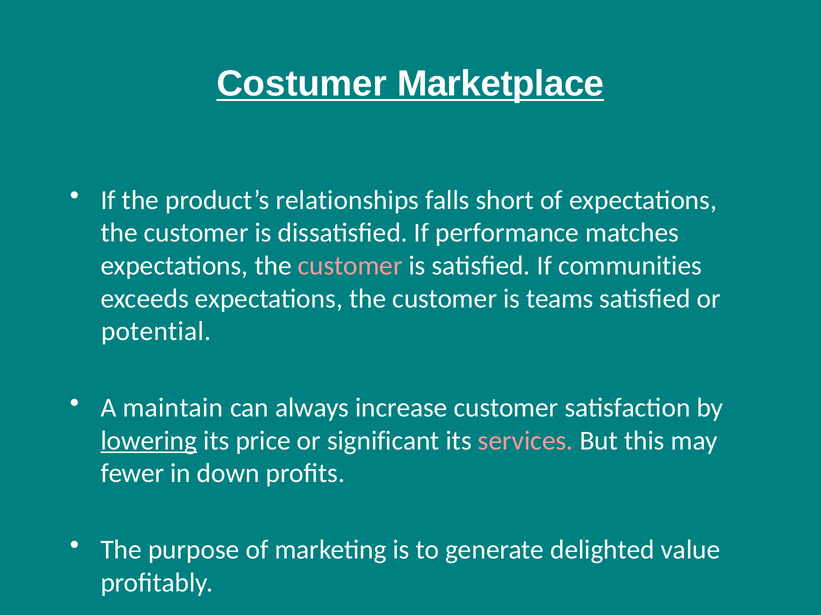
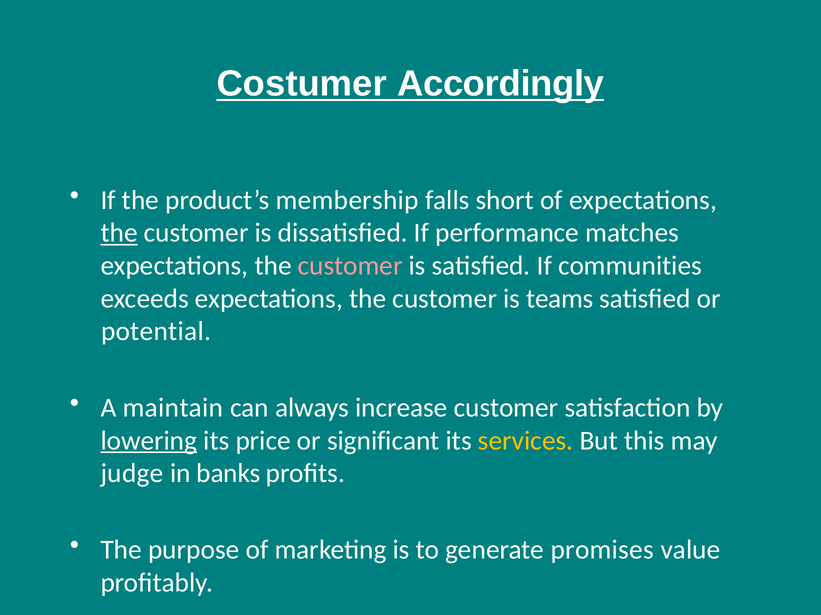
Marketplace: Marketplace -> Accordingly (501, 84)
relationships: relationships -> membership (347, 200)
the underline: none -> present (119, 233)
services colour: pink -> yellow (526, 441)
fewer: fewer -> judge (132, 474)
down: down -> banks (228, 474)
delighted: delighted -> promises (602, 551)
